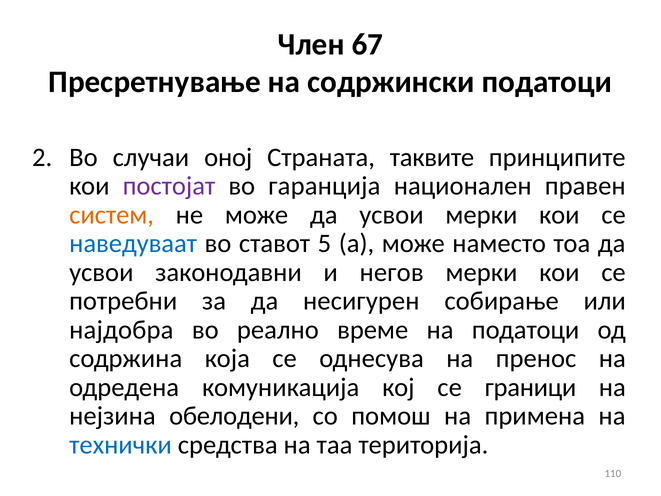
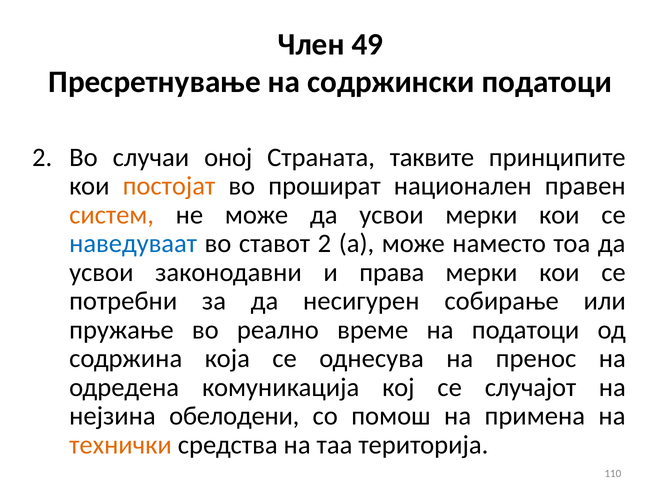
67: 67 -> 49 (367, 45)
постојат colour: purple -> orange (169, 186)
гаранција: гаранција -> прошират (325, 186)
ставот 5: 5 -> 2 (324, 243)
негов: негов -> права (392, 272)
најдобра: најдобра -> пружање (121, 330)
граници: граници -> случајот (530, 387)
технички colour: blue -> orange (121, 445)
